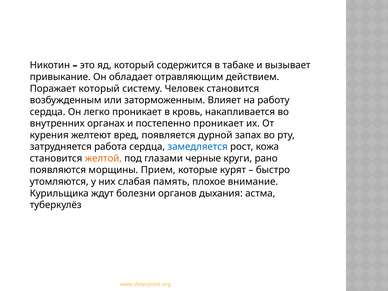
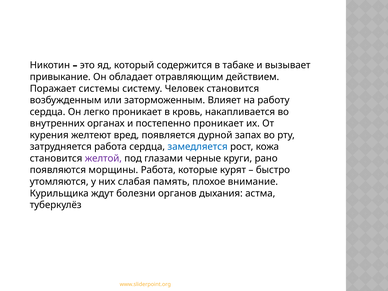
Поражает который: который -> системы (99, 89)
желтой colour: orange -> purple (103, 158)
морщины Прием: Прием -> Работа (158, 170)
